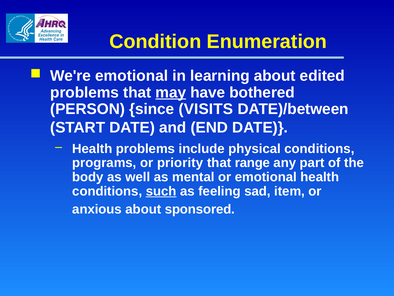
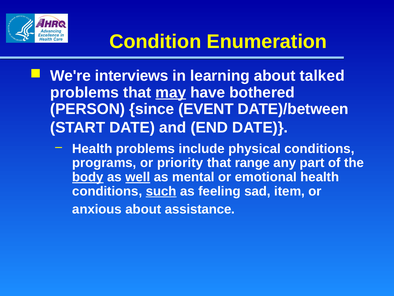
We're emotional: emotional -> interviews (132, 76)
edited: edited -> talked (322, 76)
VISITS: VISITS -> EVENT (206, 109)
body underline: none -> present (88, 177)
well underline: none -> present (138, 177)
sponsored: sponsored -> assistance (200, 209)
